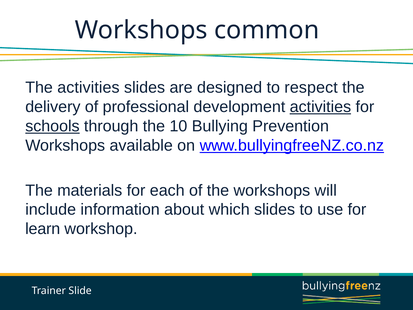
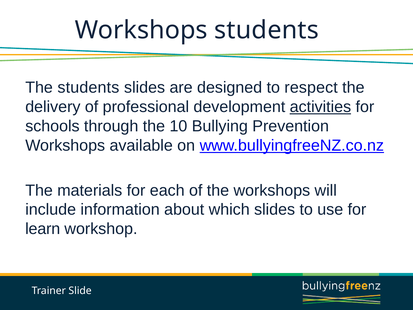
Workshops common: common -> students (267, 30)
The activities: activities -> students (88, 88)
schools underline: present -> none (52, 126)
